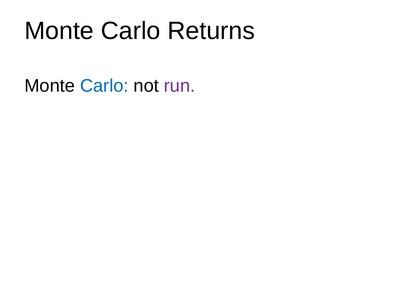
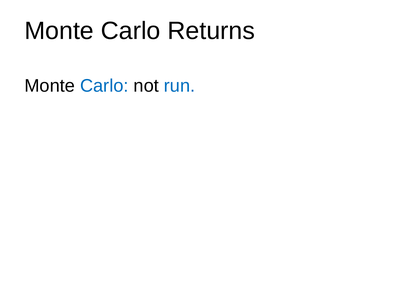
run colour: purple -> blue (180, 86)
